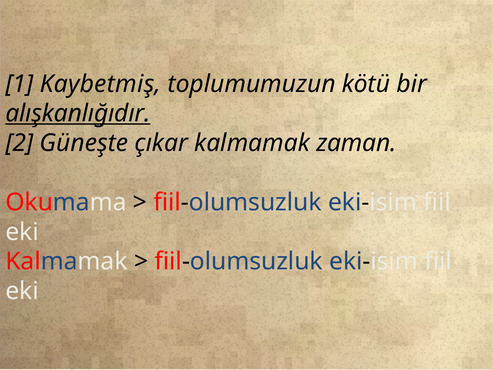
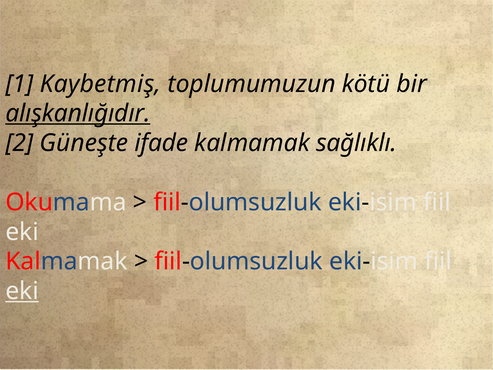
çıkar: çıkar -> ifade (161, 143)
zaman: zaman -> sağlıklı (356, 143)
eki underline: none -> present (22, 291)
